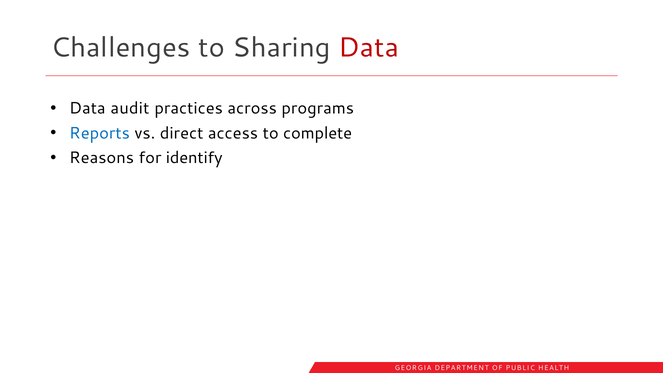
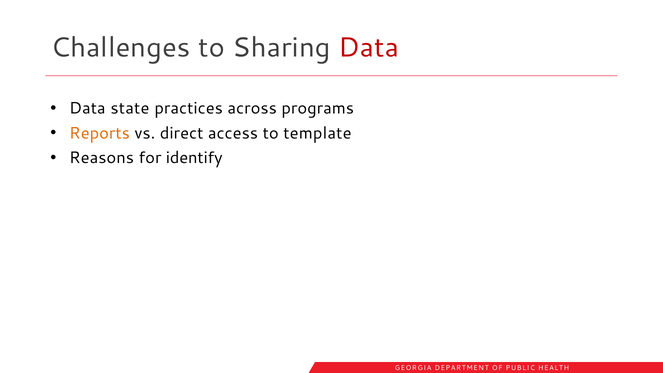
audit: audit -> state (130, 108)
Reports colour: blue -> orange (100, 133)
complete: complete -> template (317, 133)
